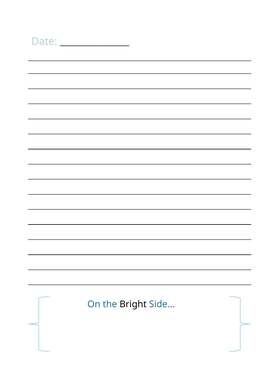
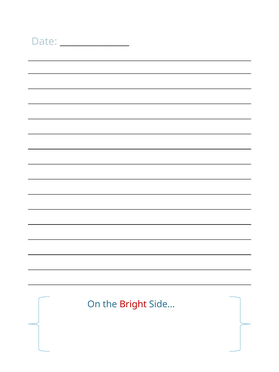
Bright colour: black -> red (133, 304)
